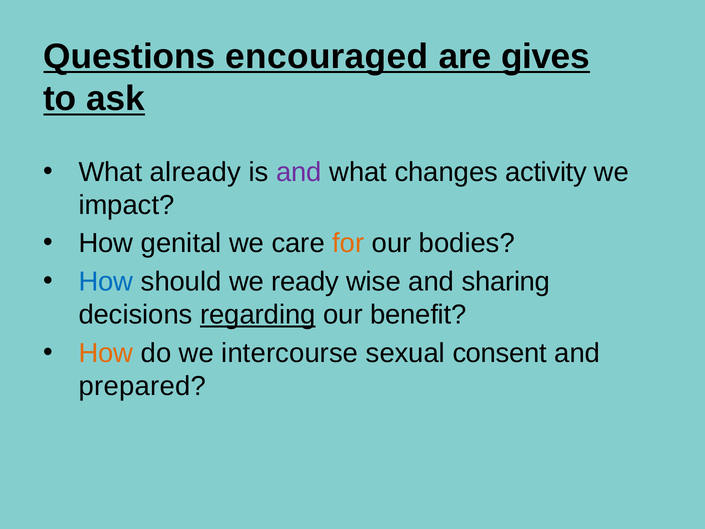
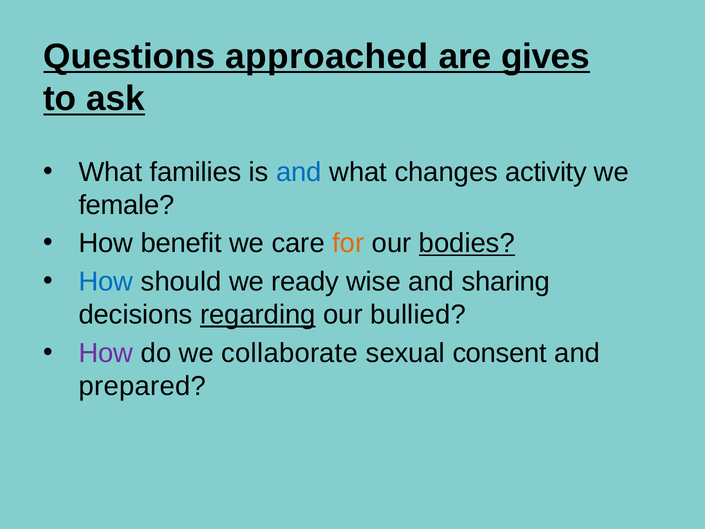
encouraged: encouraged -> approached (327, 57)
already: already -> families (196, 172)
and colour: purple -> blue (299, 172)
impact: impact -> female (127, 205)
genital: genital -> benefit (181, 243)
bodies underline: none -> present (467, 243)
benefit: benefit -> bullied (418, 315)
How colour: orange -> purple (106, 353)
intercourse: intercourse -> collaborate (290, 353)
